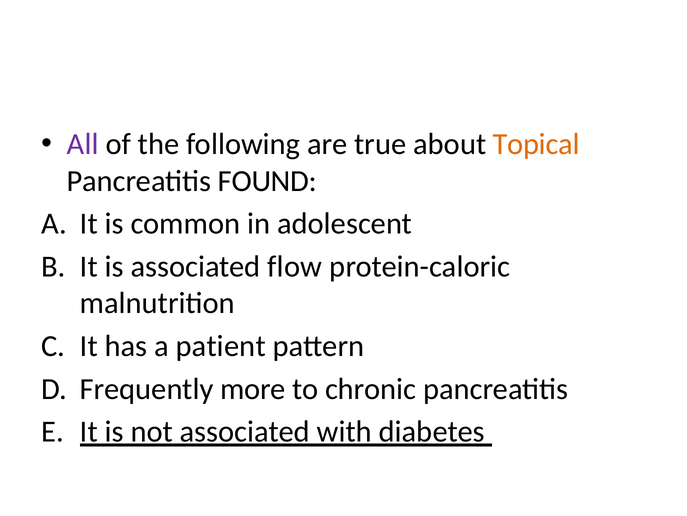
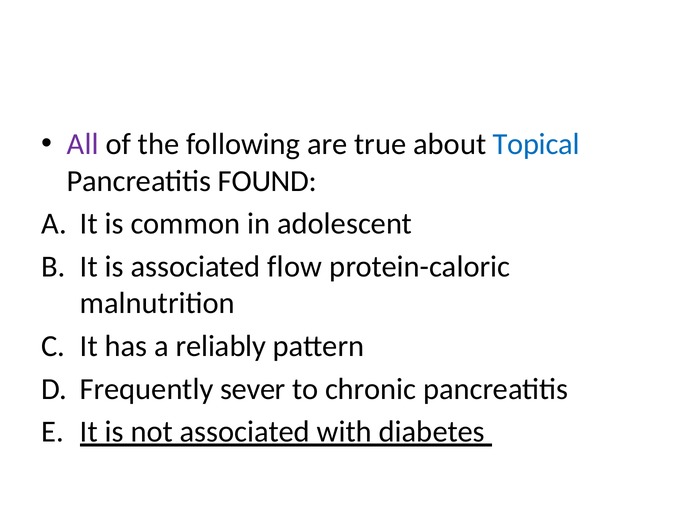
Topical colour: orange -> blue (536, 144)
patient: patient -> reliably (221, 346)
more: more -> sever (253, 388)
